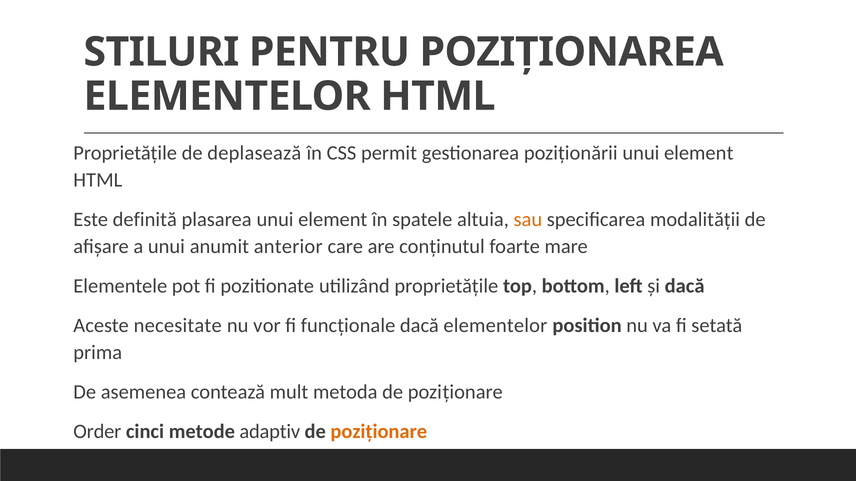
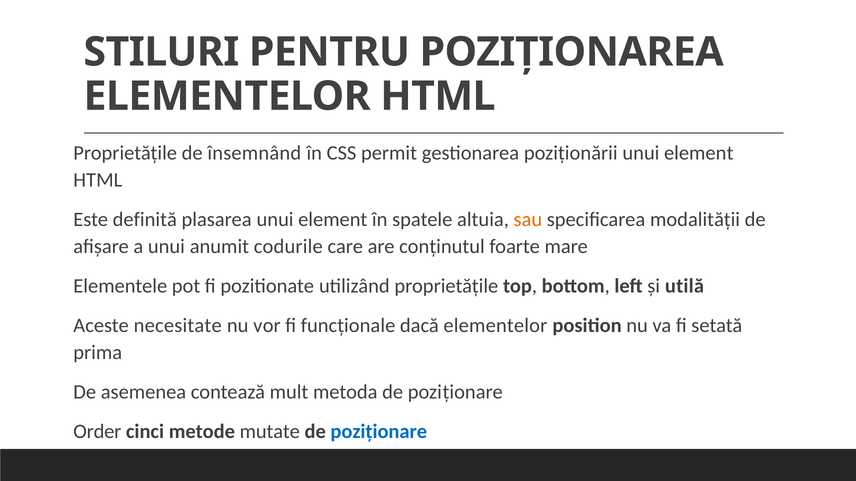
deplasează: deplasează -> însemnând (254, 153)
anterior: anterior -> codurile (288, 247)
dacă: dacă -> utilă (684, 286)
adaptiv: adaptiv -> mutate (270, 432)
poziționare colour: orange -> blue (379, 432)
